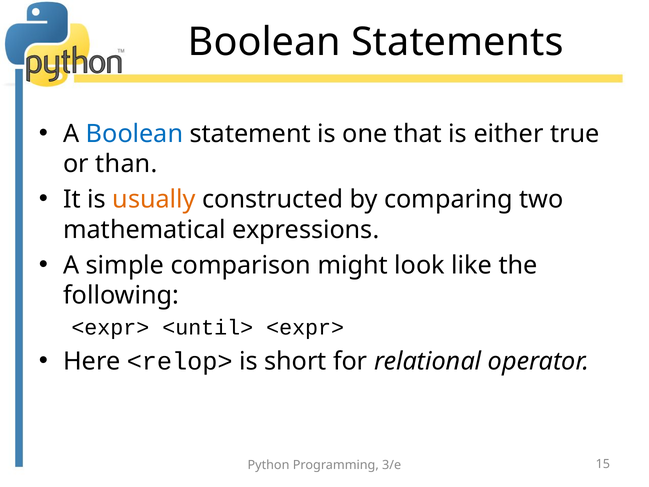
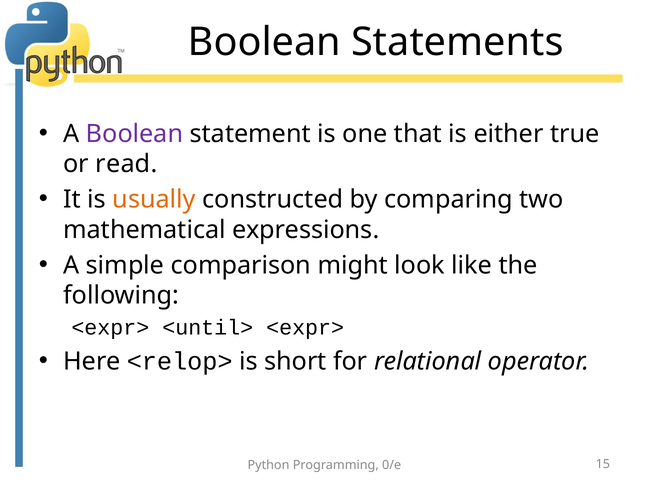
Boolean colour: blue -> purple (135, 134)
than: than -> read (126, 164)
3/e: 3/e -> 0/e (392, 465)
